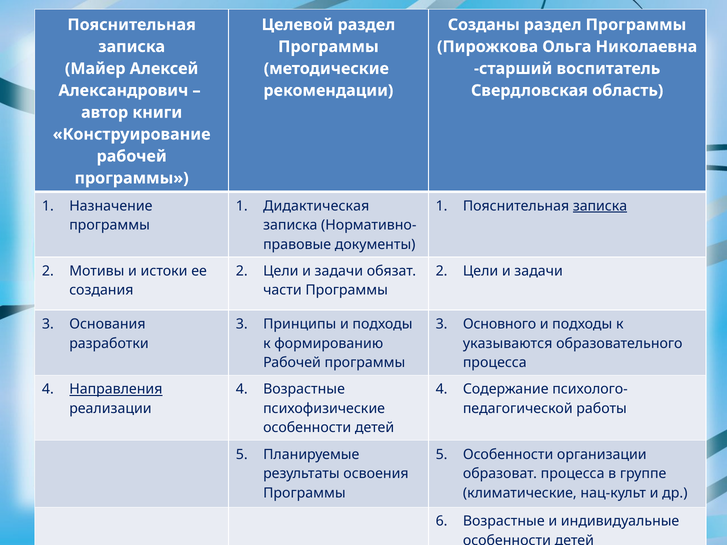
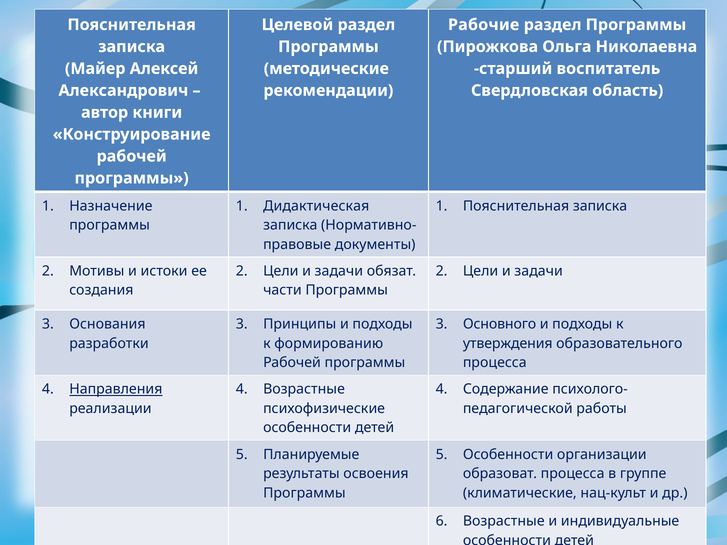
Созданы: Созданы -> Рабочие (484, 25)
записка underline: present -> none (600, 206)
указываются: указываются -> утверждения (508, 344)
